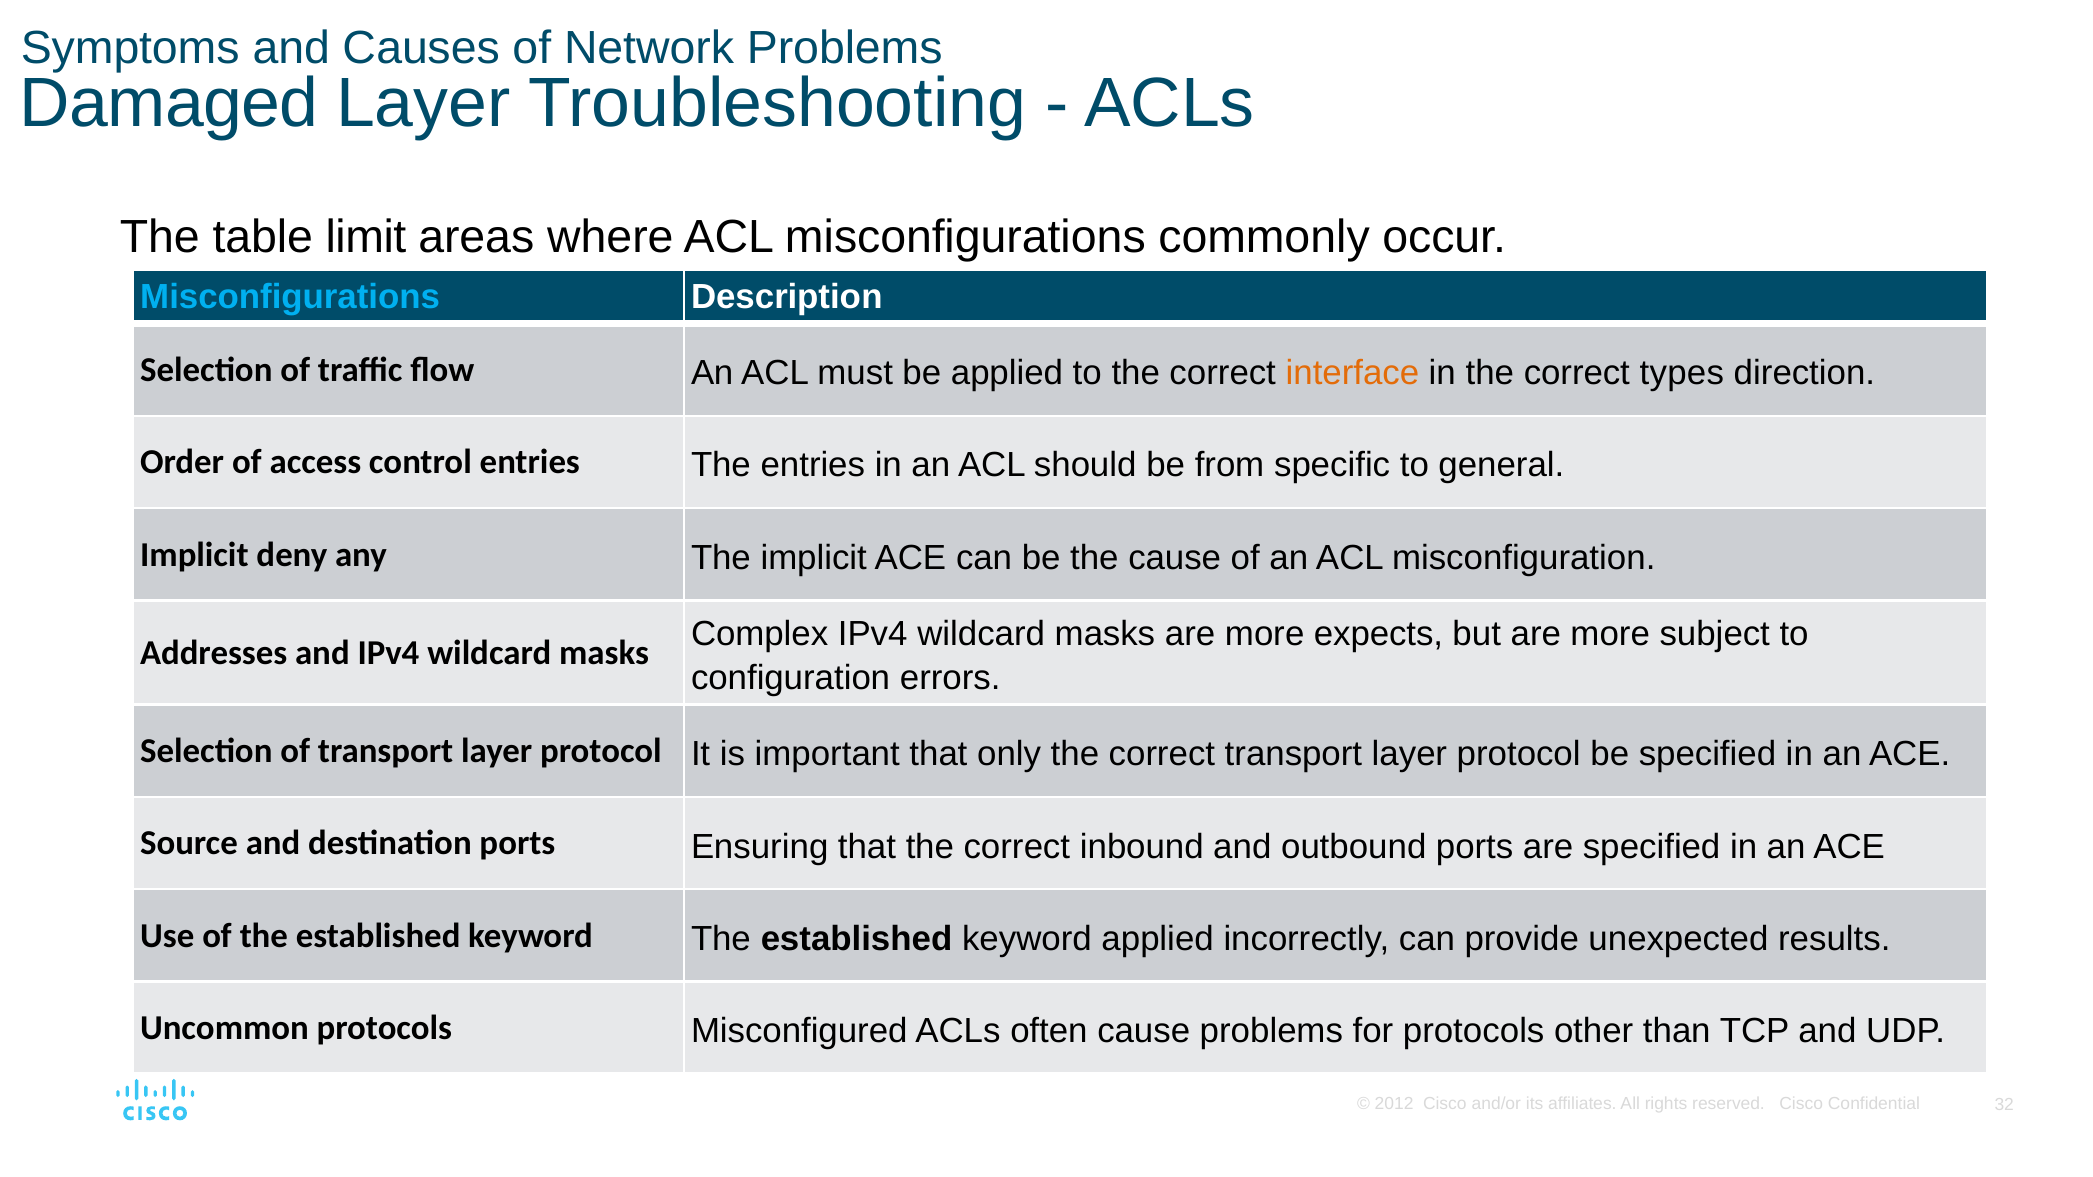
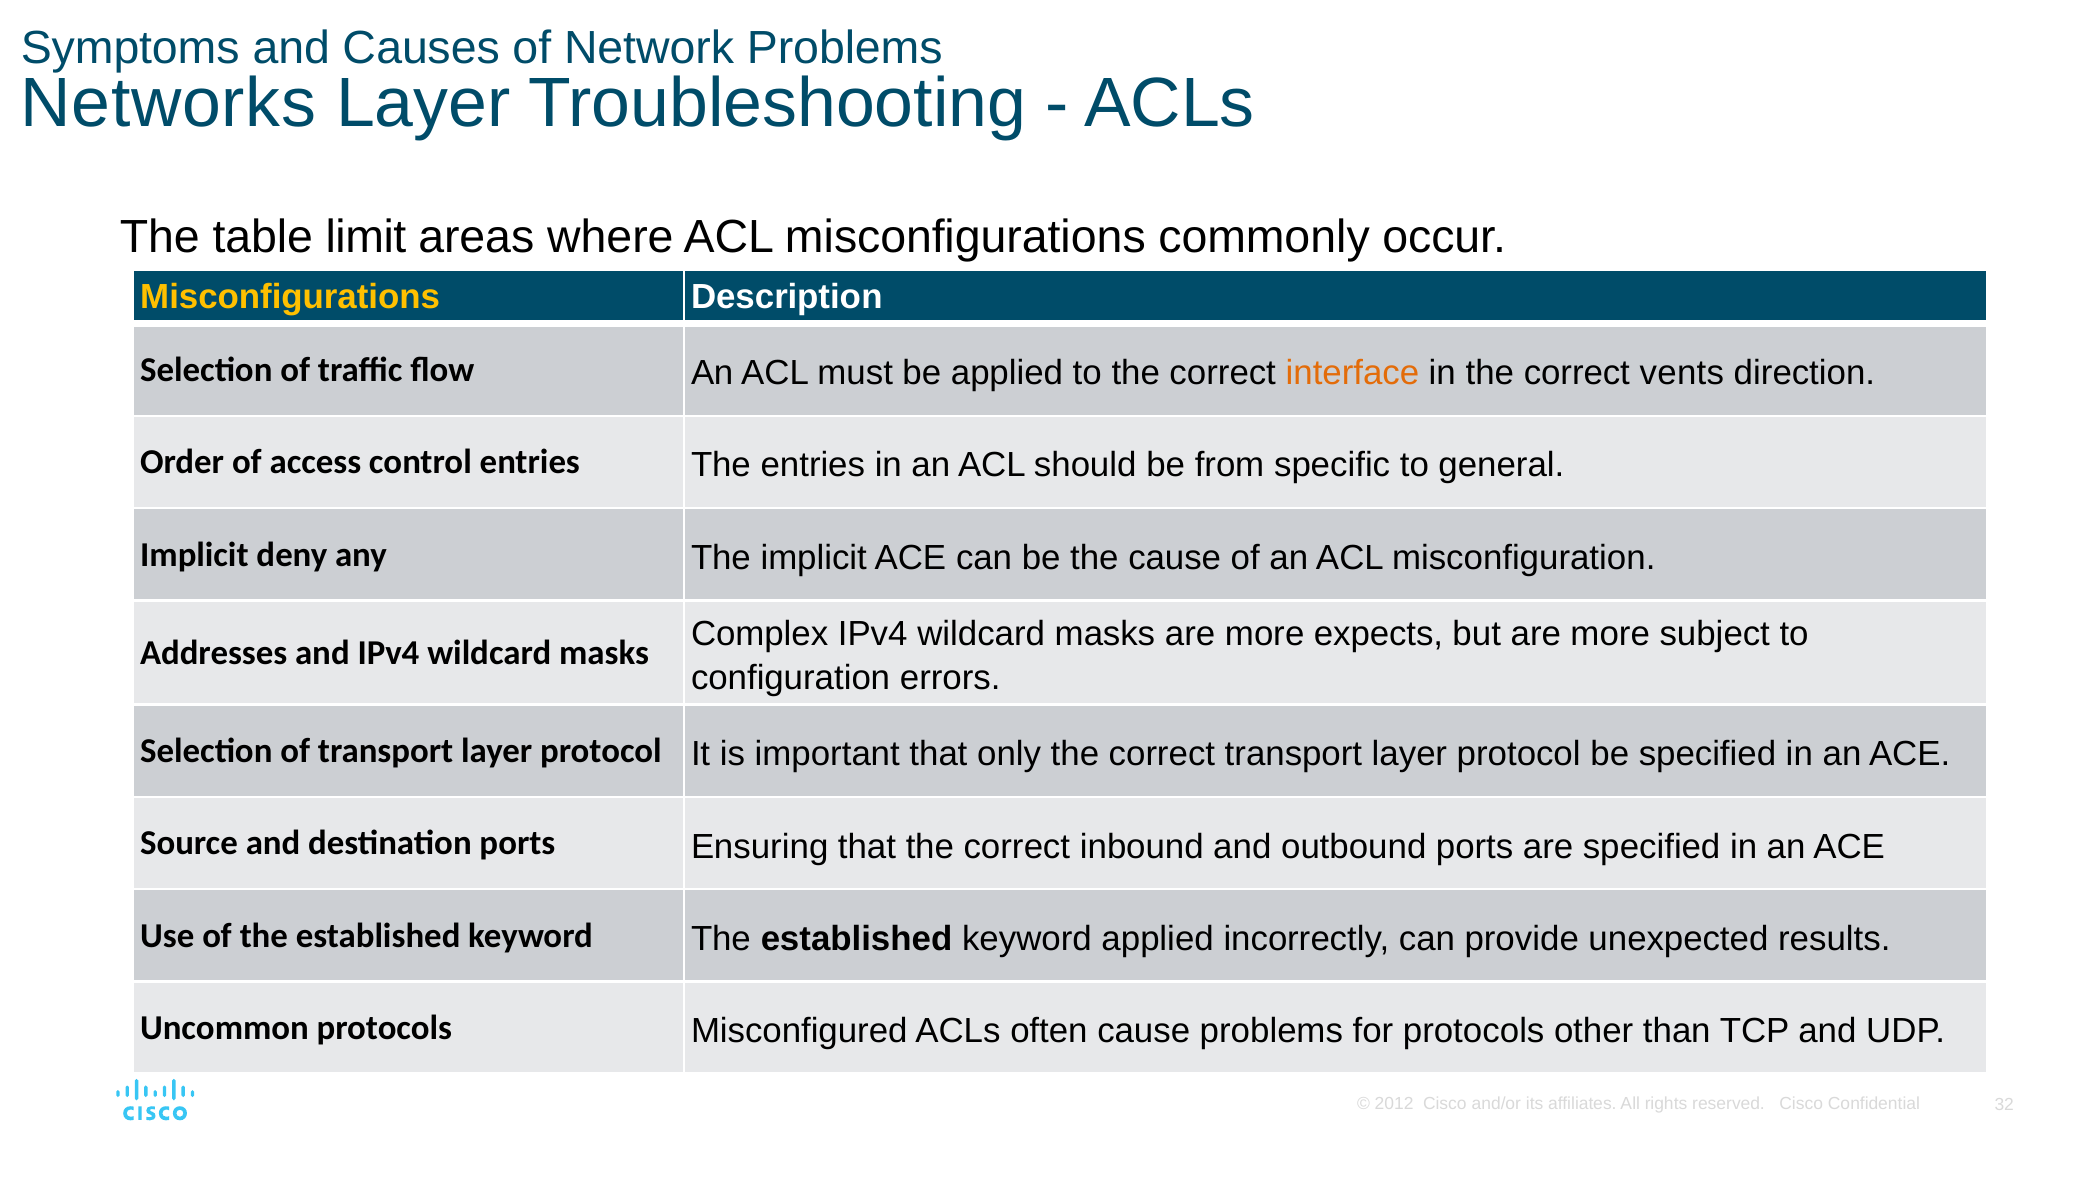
Damaged: Damaged -> Networks (168, 103)
Misconfigurations colour: light blue -> yellow (290, 297)
types: types -> vents (1682, 373)
